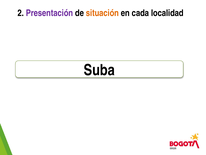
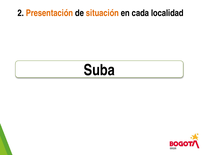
Presentación colour: purple -> orange (49, 13)
